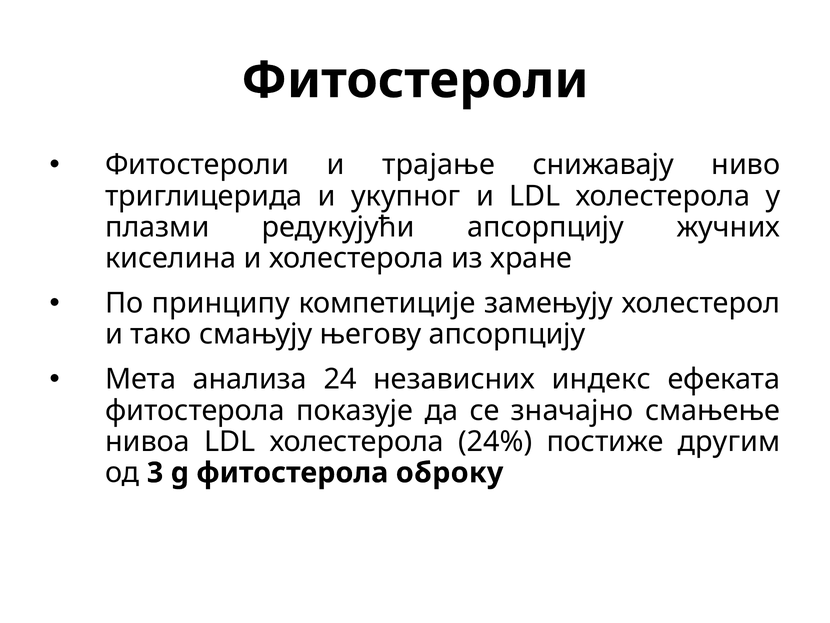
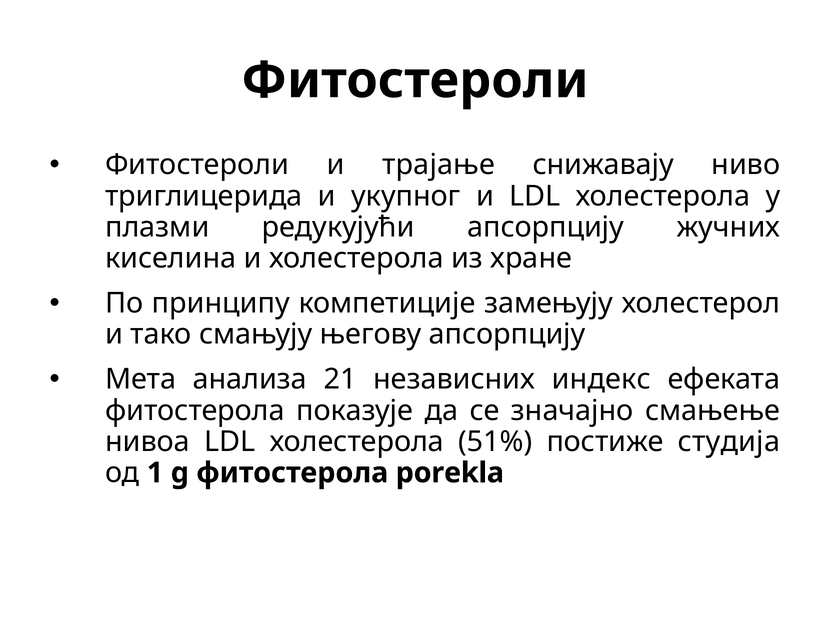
24: 24 -> 21 (340, 379)
24%: 24% -> 51% (495, 441)
другим: другим -> студија (729, 441)
3: 3 -> 1 (155, 472)
оброку: оброку -> porekla (450, 472)
